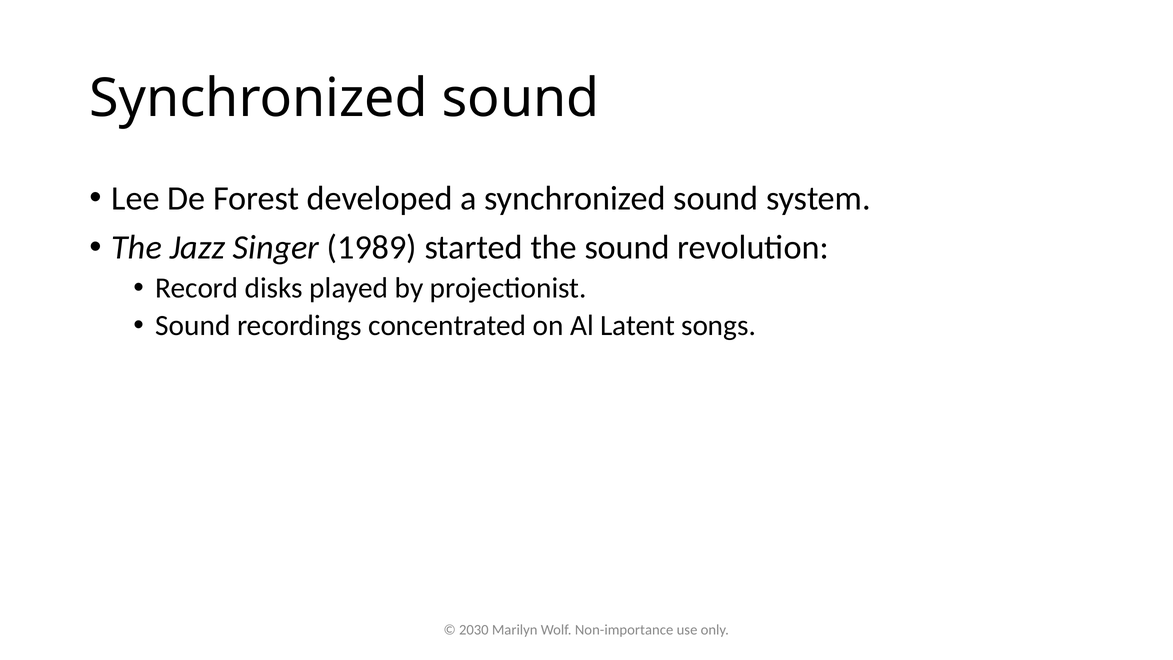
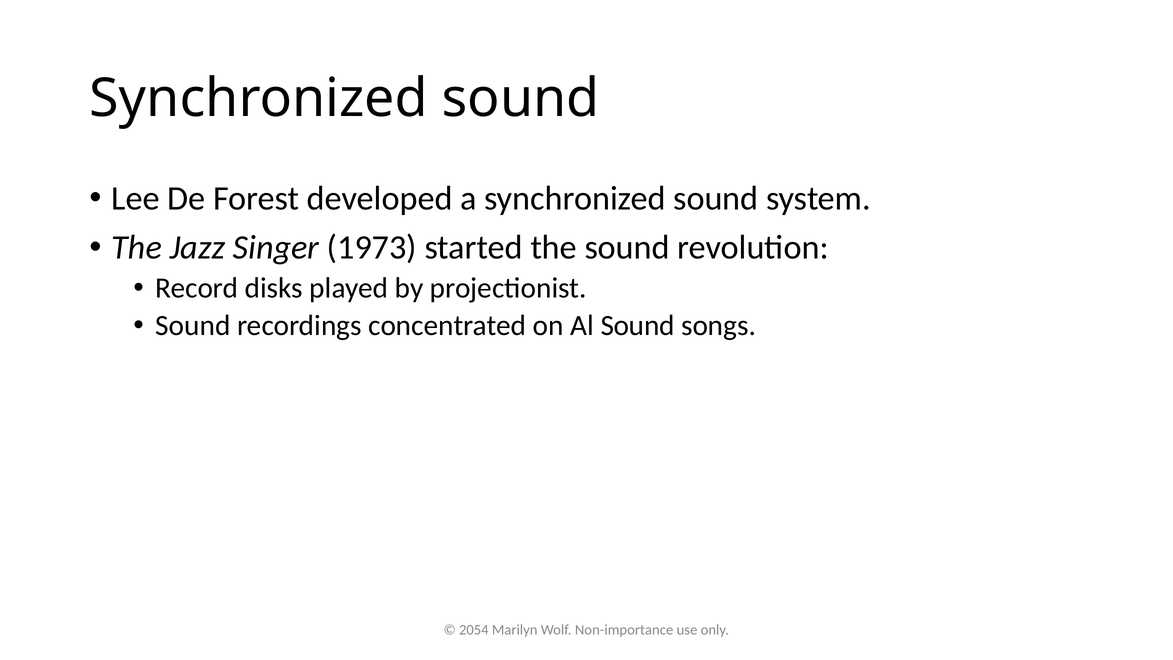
1989: 1989 -> 1973 (372, 248)
Al Latent: Latent -> Sound (638, 326)
2030: 2030 -> 2054 (474, 630)
